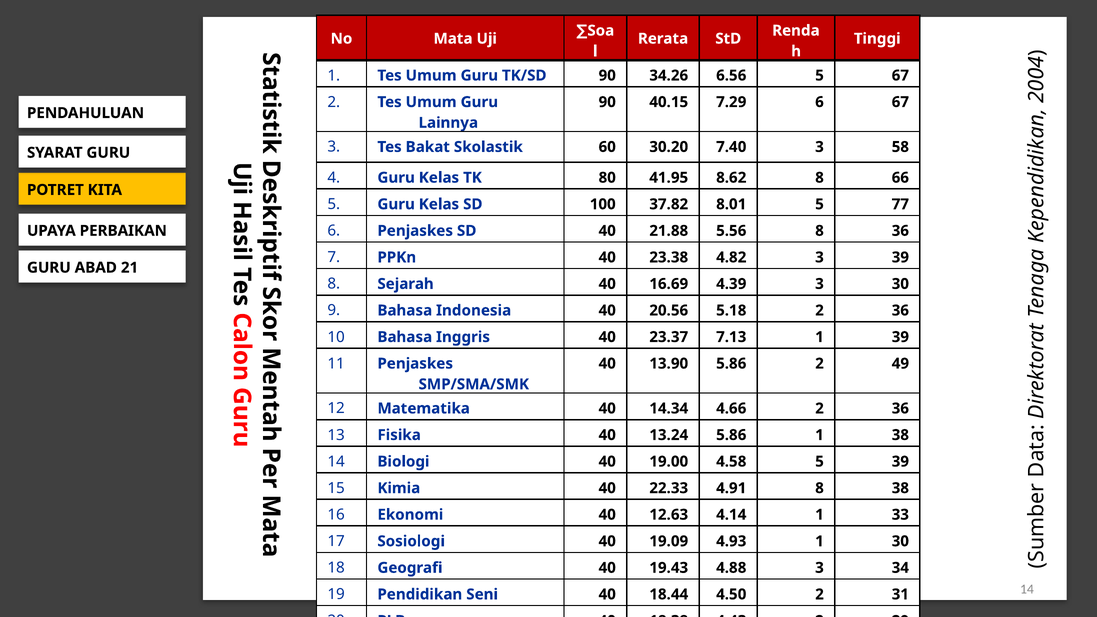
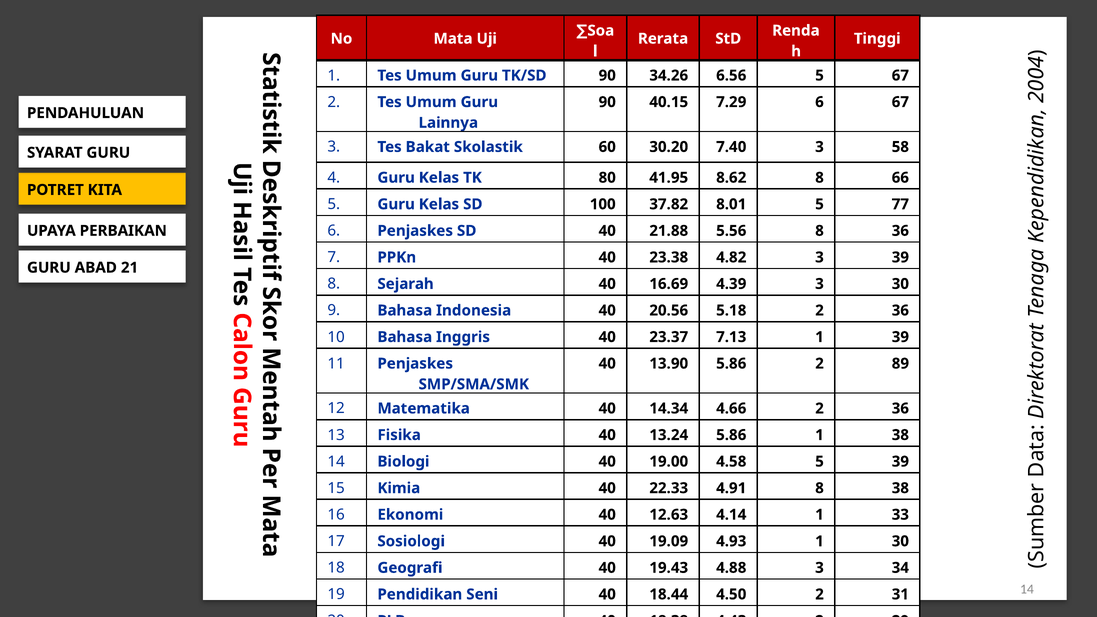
49: 49 -> 89 (900, 364)
